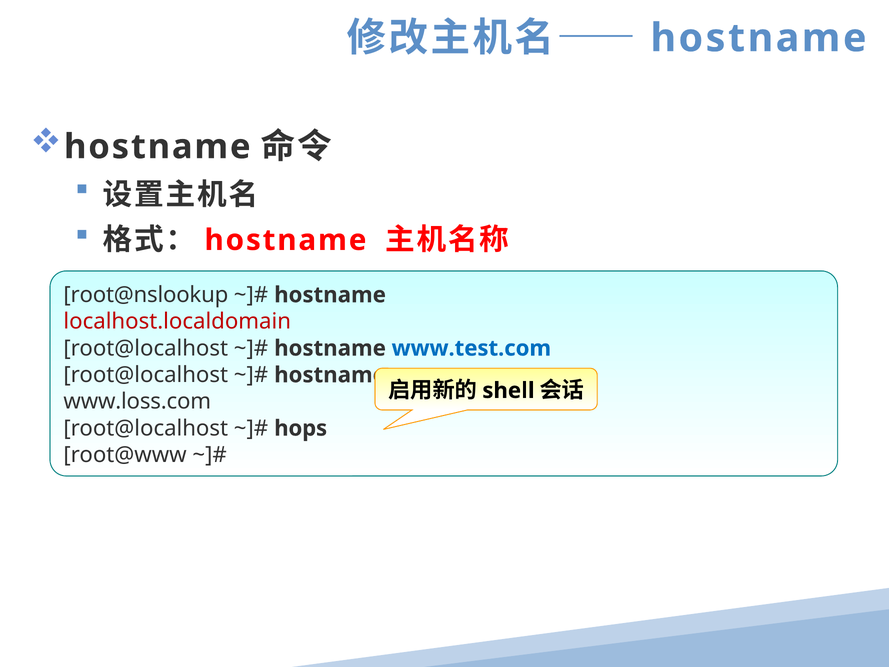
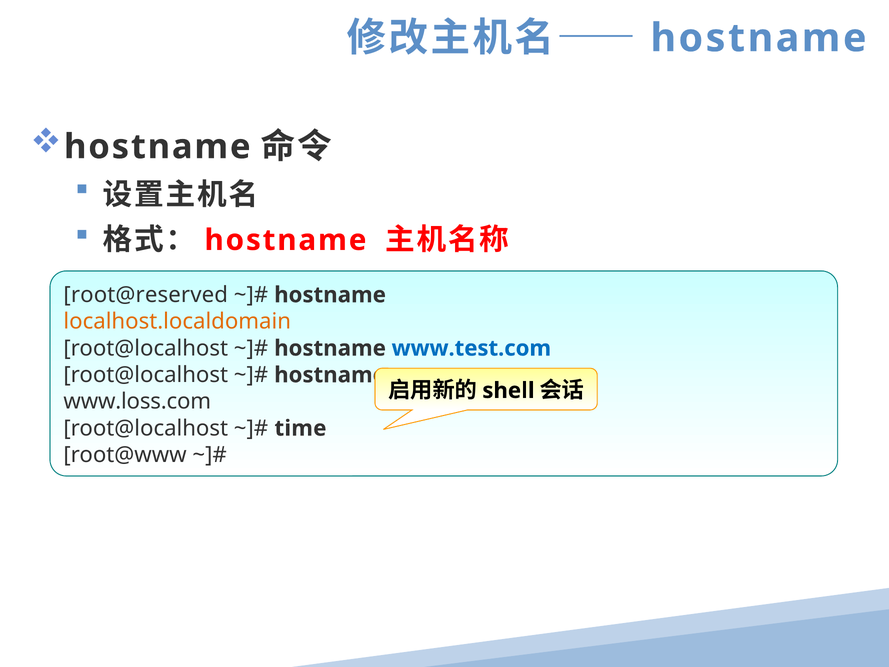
root@nslookup: root@nslookup -> root@reserved (146, 295)
localhost.localdomain colour: red -> orange (177, 321)
hops: hops -> time (300, 428)
